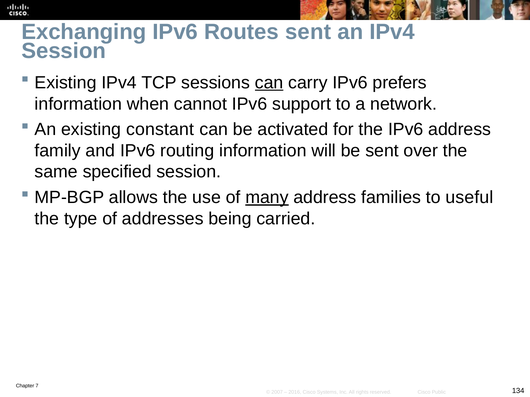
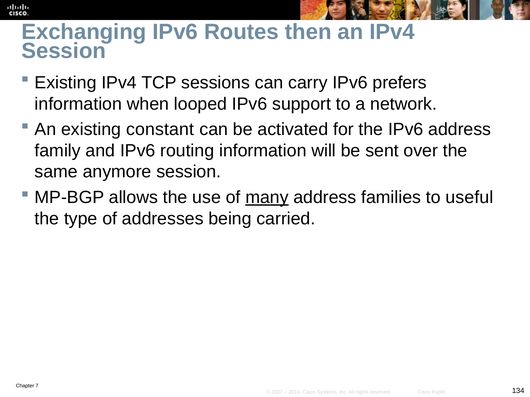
Routes sent: sent -> then (308, 32)
can underline: present -> none (269, 83)
cannot: cannot -> looped (200, 104)
specified: specified -> anymore (117, 172)
